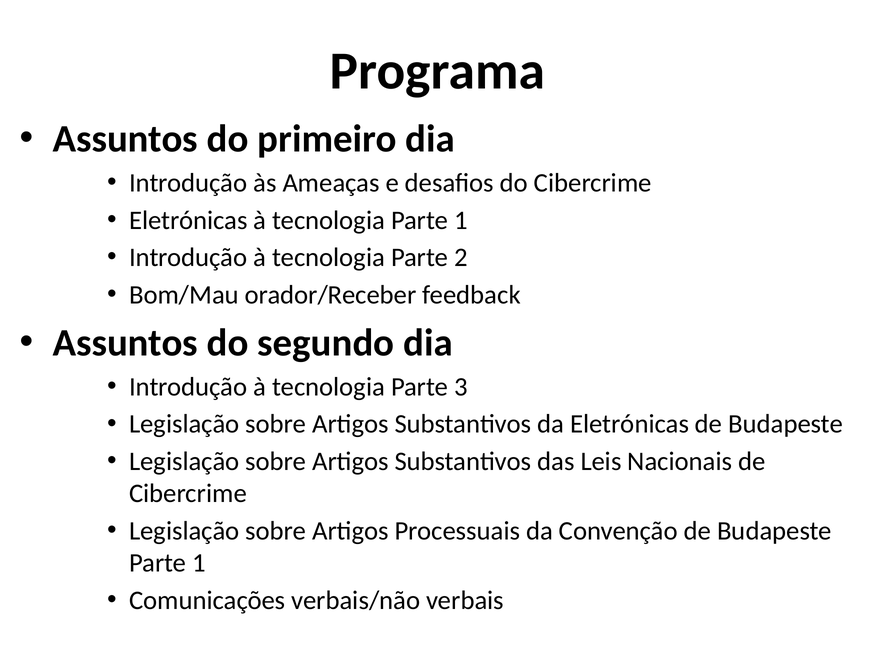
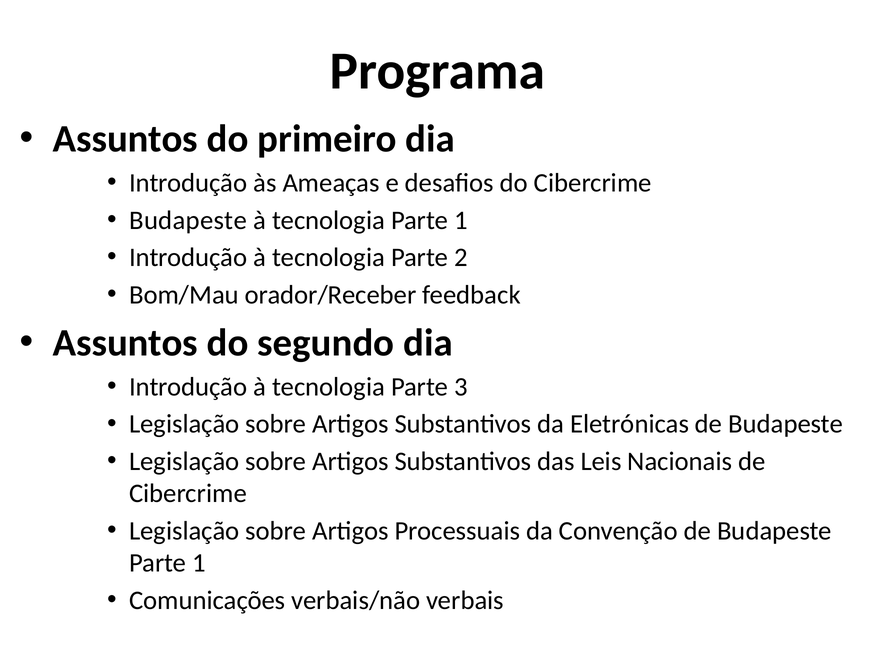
Eletrónicas: Eletrónicas -> Budapeste (188, 220)
